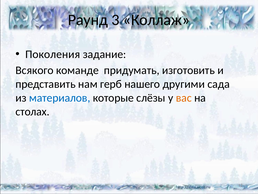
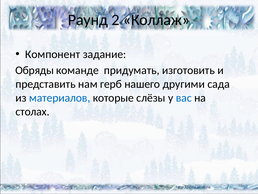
3: 3 -> 2 (115, 20)
Поколения: Поколения -> Компонент (53, 54)
Всякого: Всякого -> Обряды (35, 70)
вас colour: orange -> blue (184, 98)
